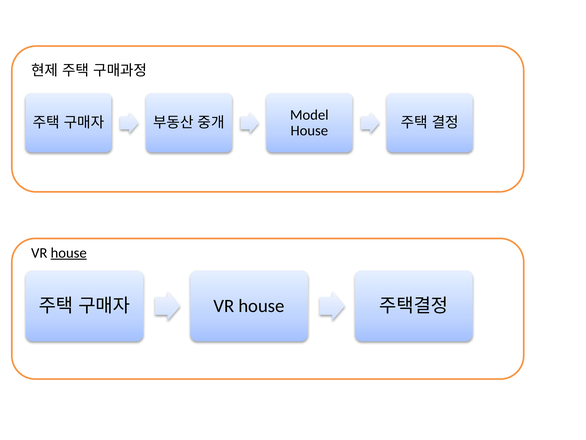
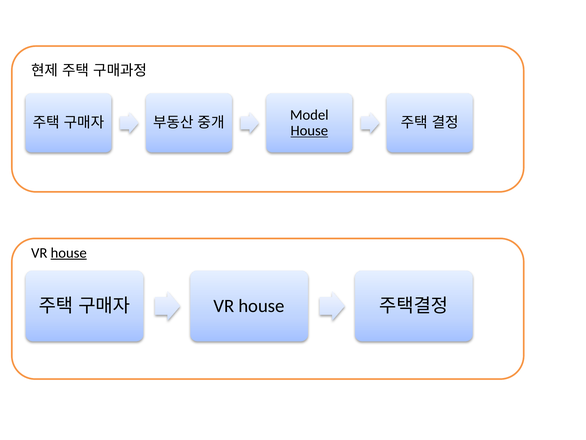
House underline: none -> present (309, 131)
